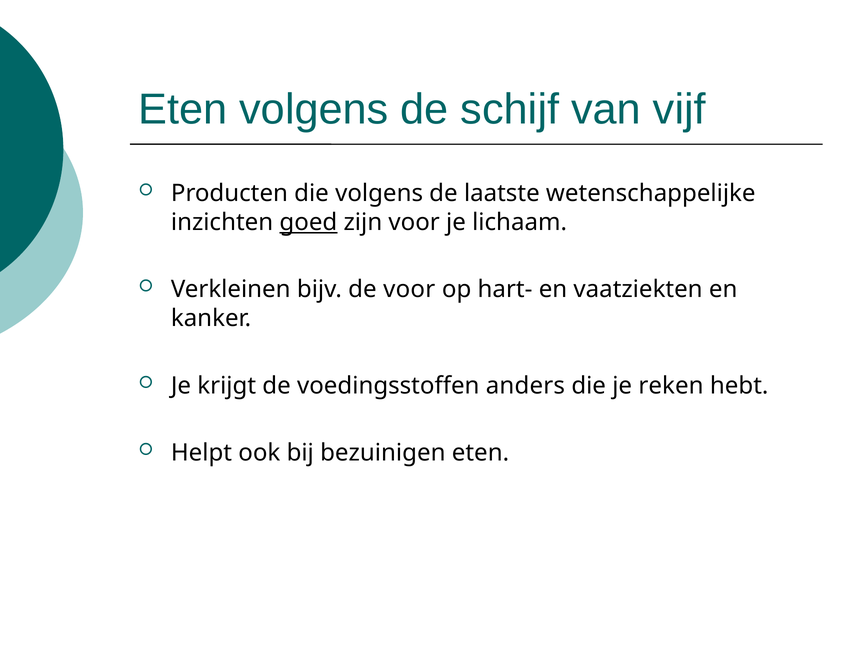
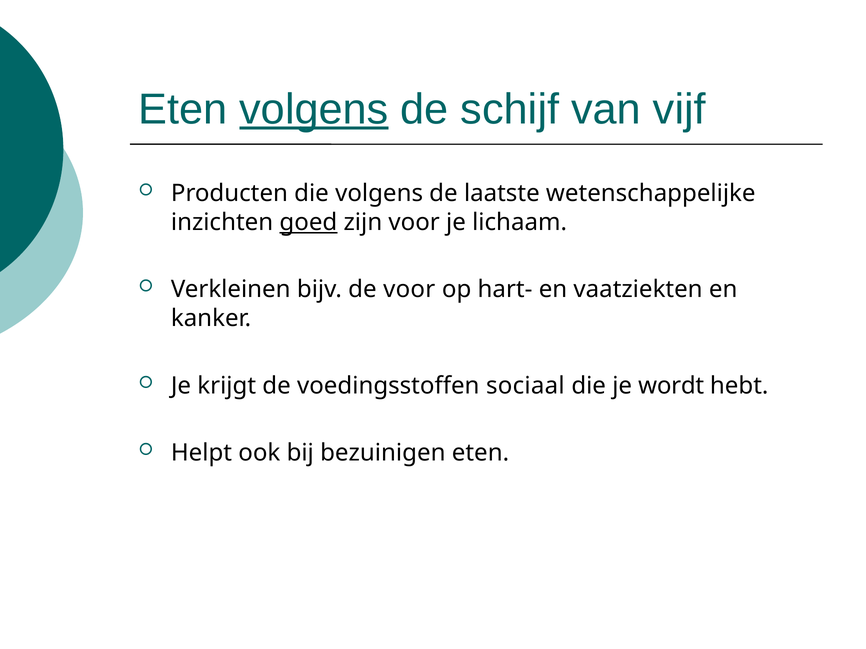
volgens underline: none -> present (314, 110)
anders: anders -> sociaal (525, 386)
reken: reken -> wordt (671, 386)
